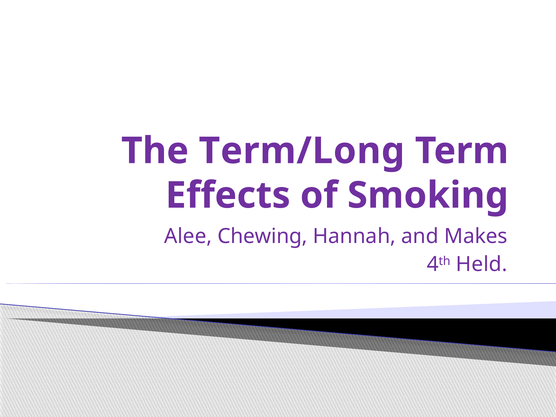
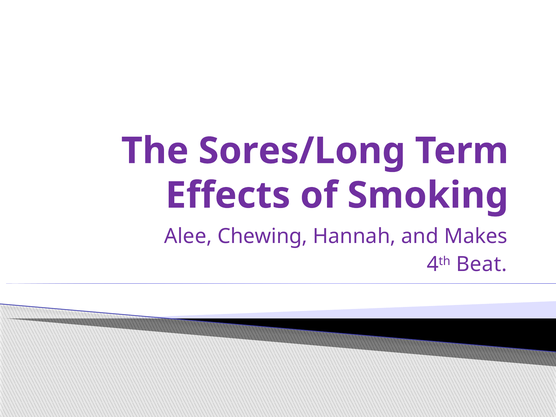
Term/Long: Term/Long -> Sores/Long (302, 151)
Held: Held -> Beat (482, 264)
